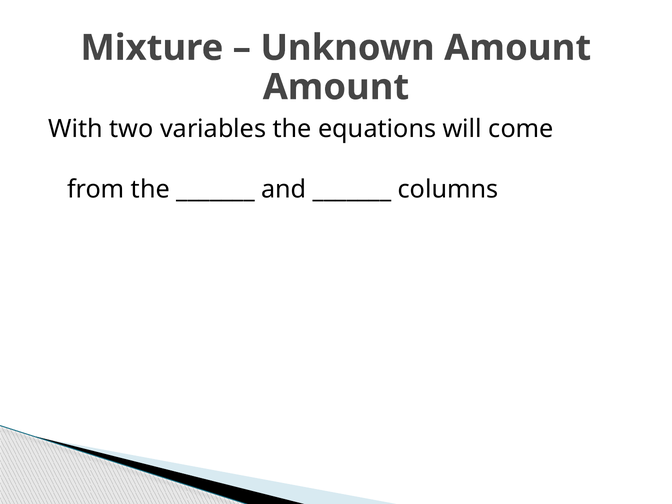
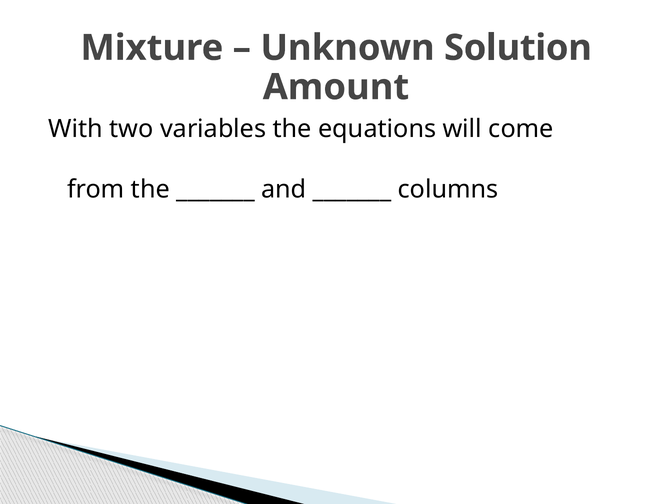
Unknown Amount: Amount -> Solution (518, 48)
